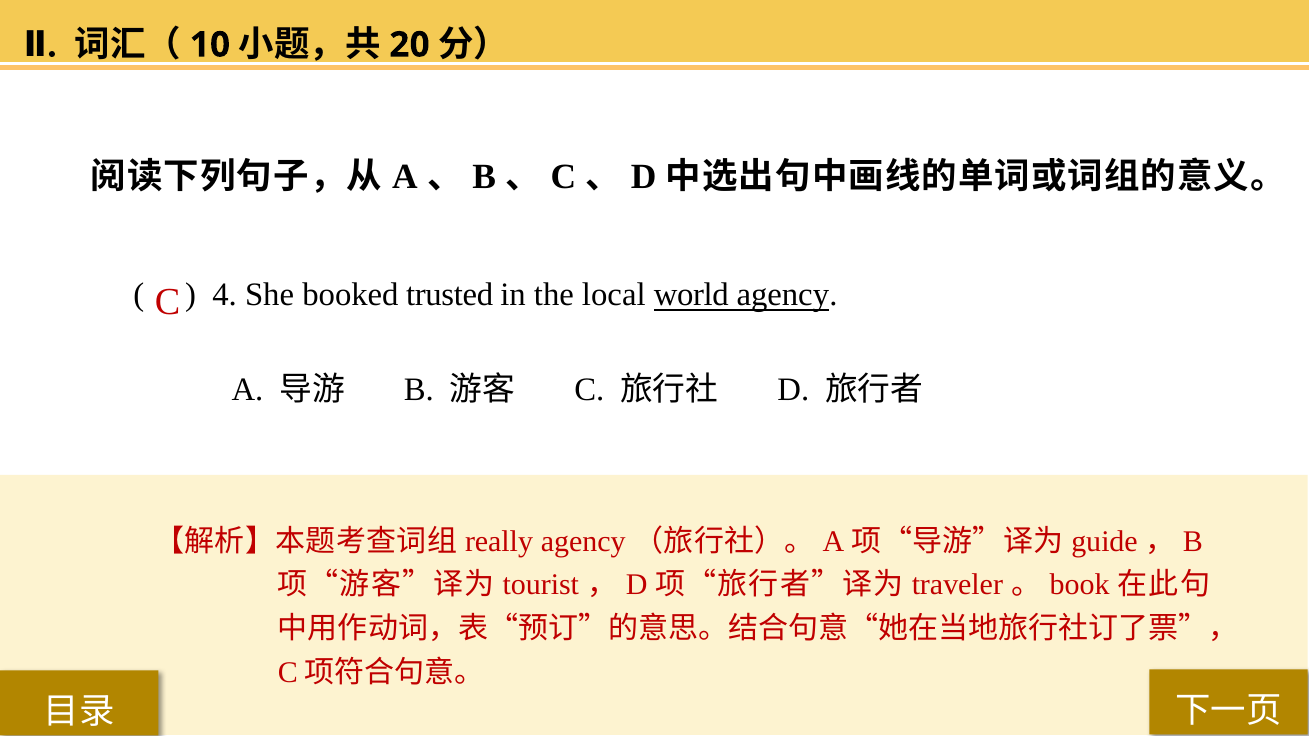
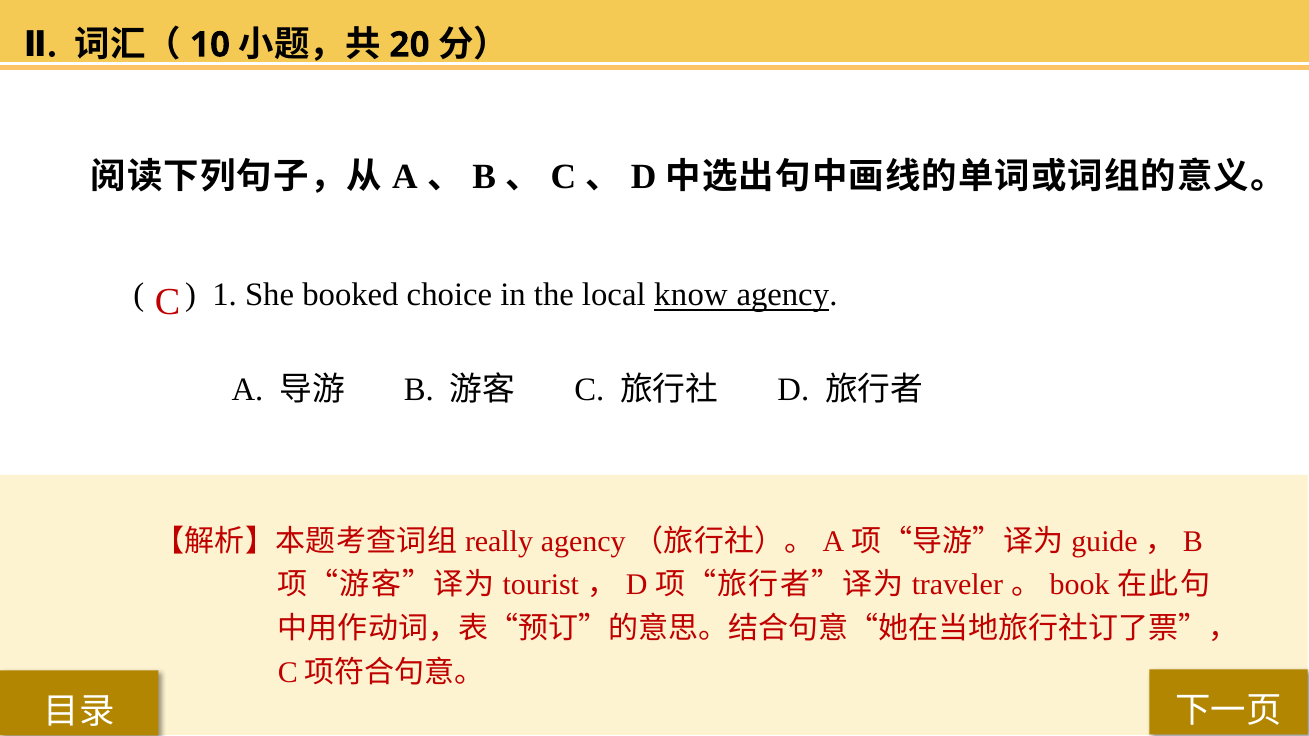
4: 4 -> 1 (225, 295)
trusted: trusted -> choice (449, 295)
world: world -> know (691, 295)
